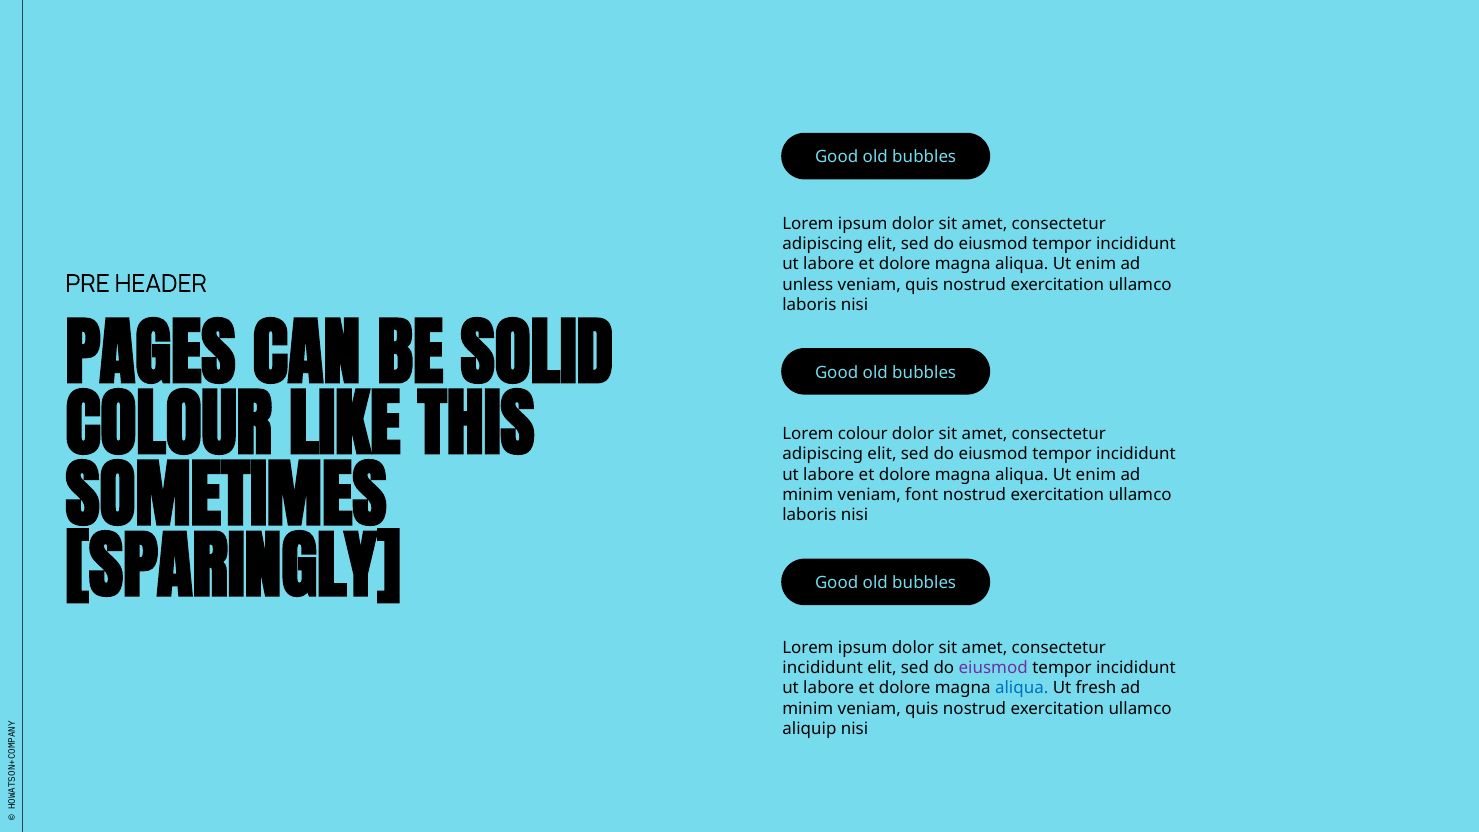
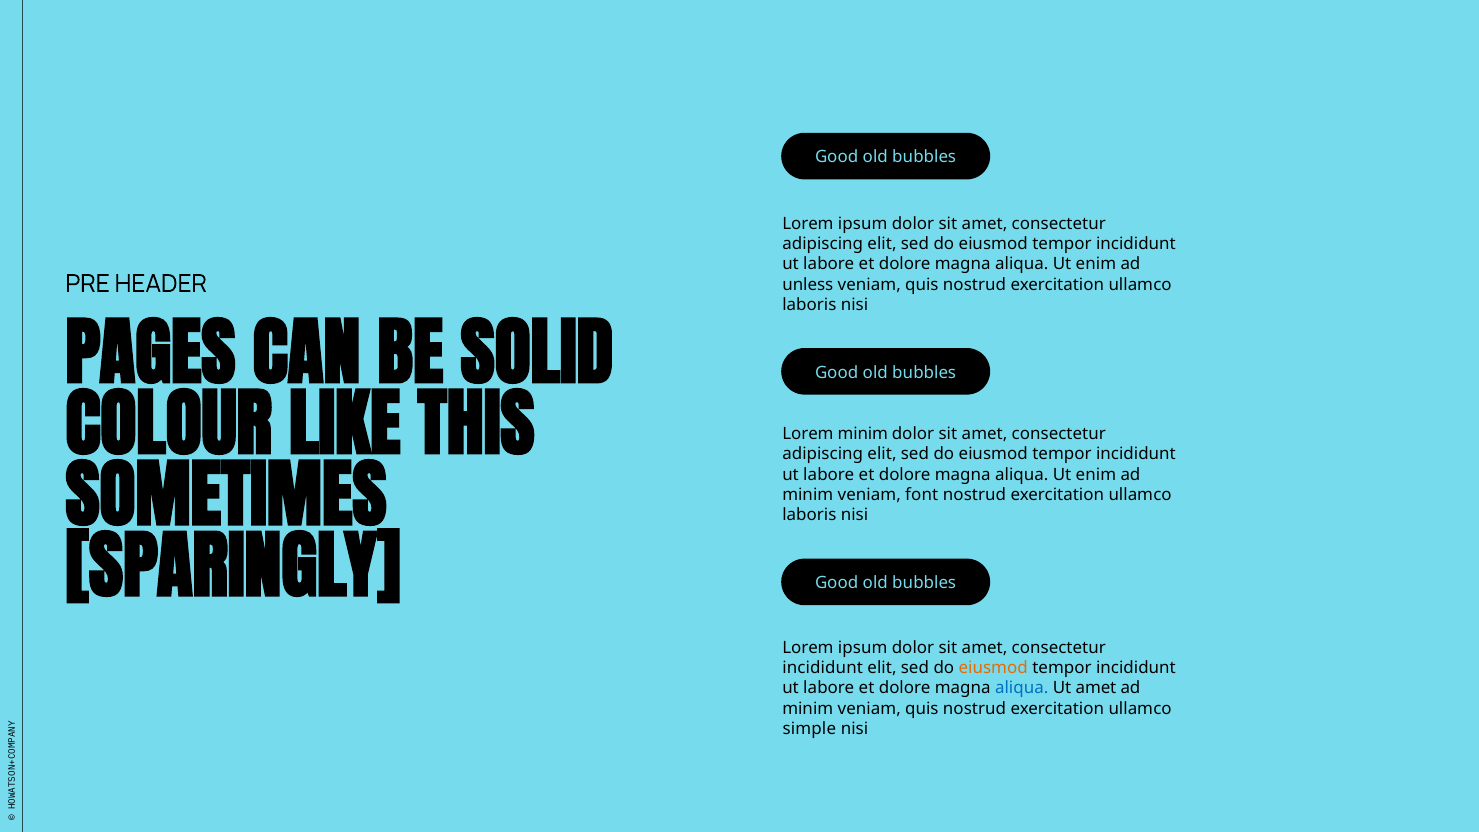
Lorem colour: colour -> minim (863, 434)
eiusmod colour: purple -> orange (993, 668)
Ut fresh: fresh -> amet (1096, 688)
aliquip: aliquip -> simple (809, 729)
